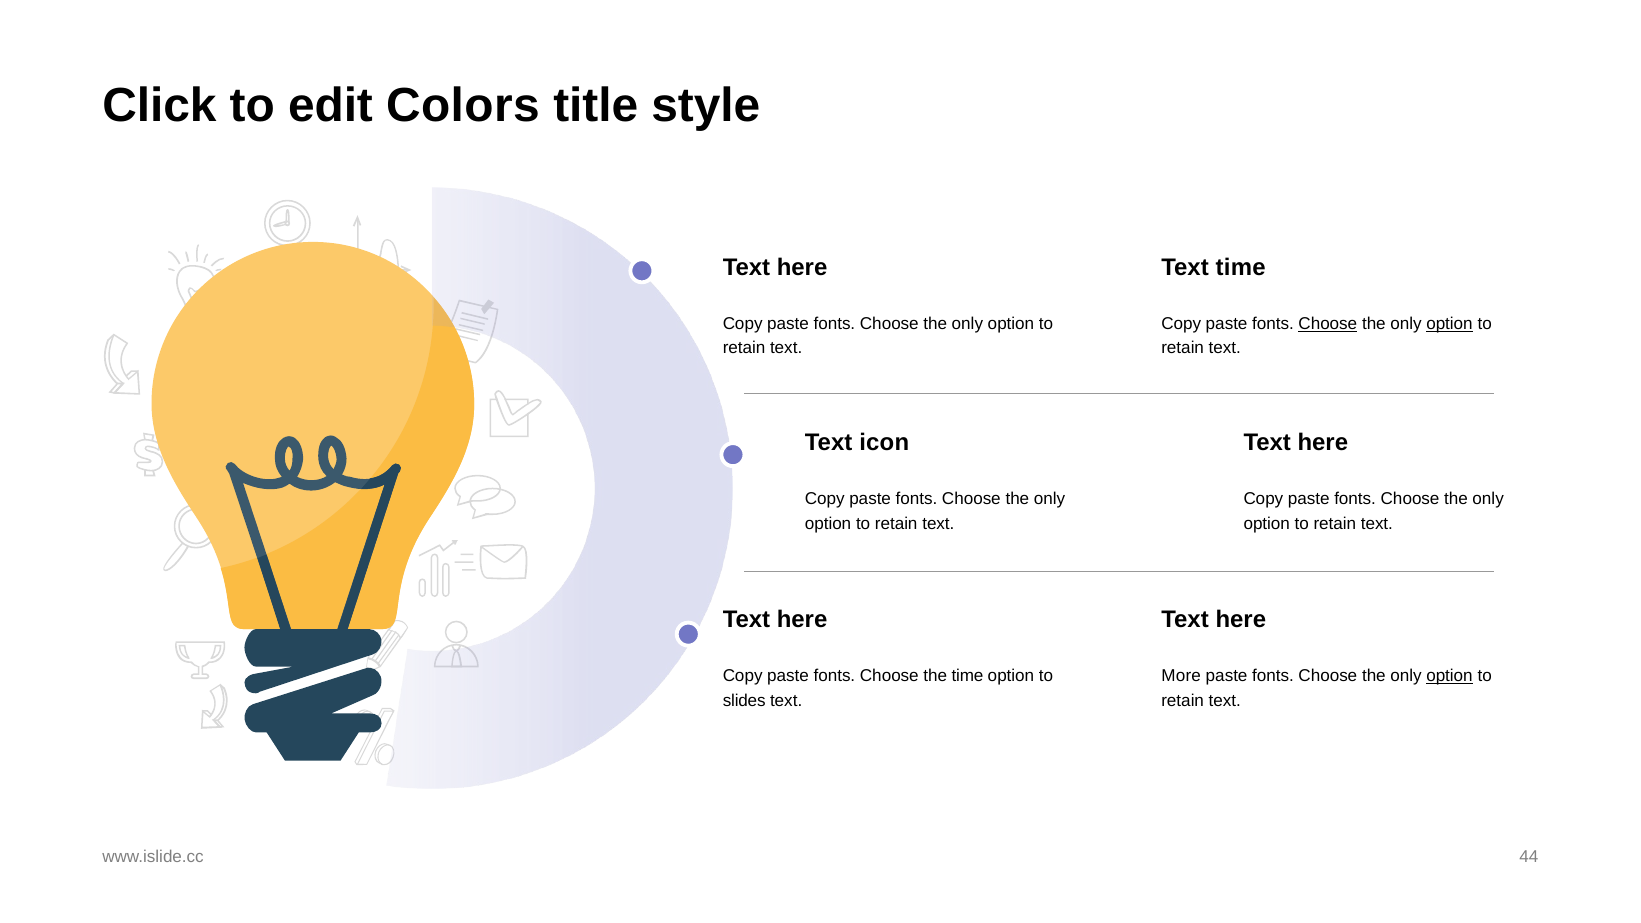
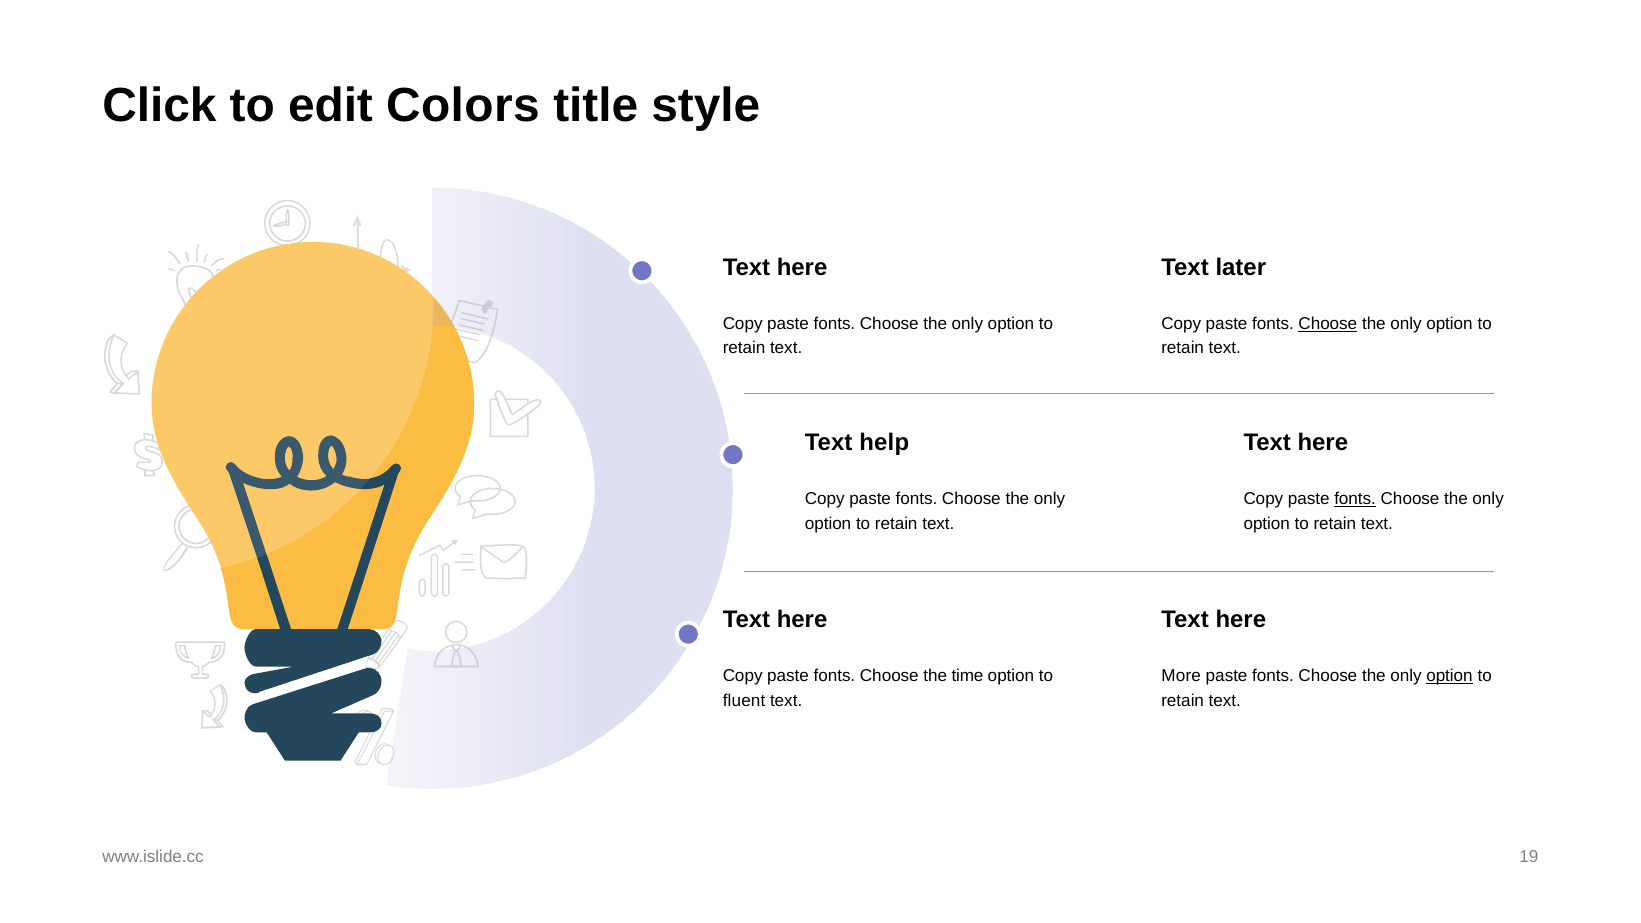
Text time: time -> later (1241, 267)
option underline: present -> none (1449, 324)
icon: icon -> help (884, 443)
fonts underline: none -> present (1355, 499)
slides: slides -> fluent (744, 701)
44: 44 -> 19 (1529, 857)
